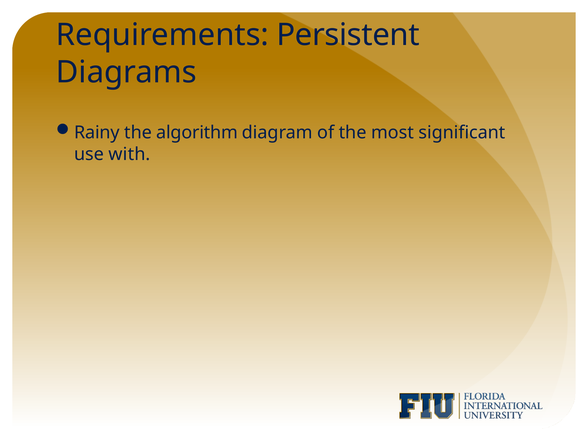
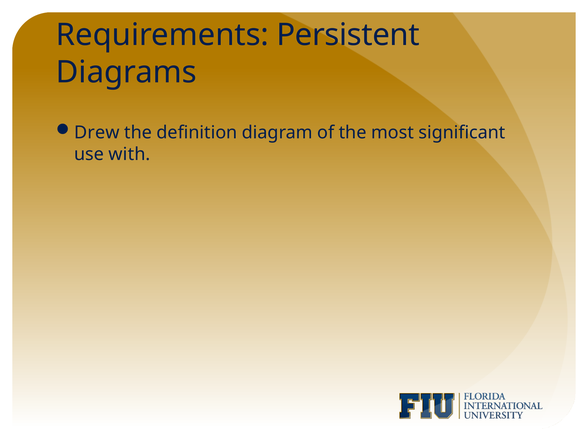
Rainy: Rainy -> Drew (97, 133)
algorithm: algorithm -> definition (197, 133)
